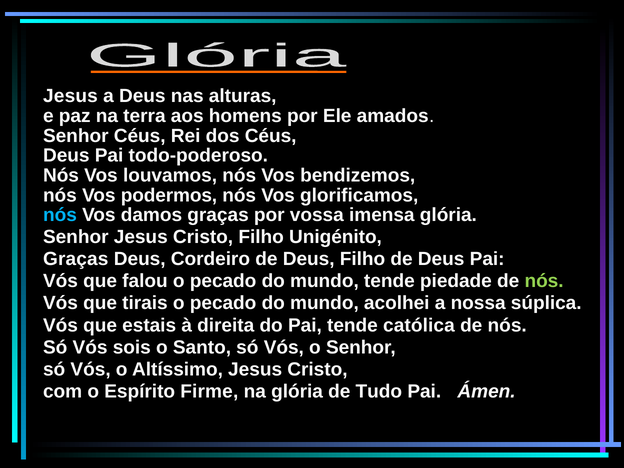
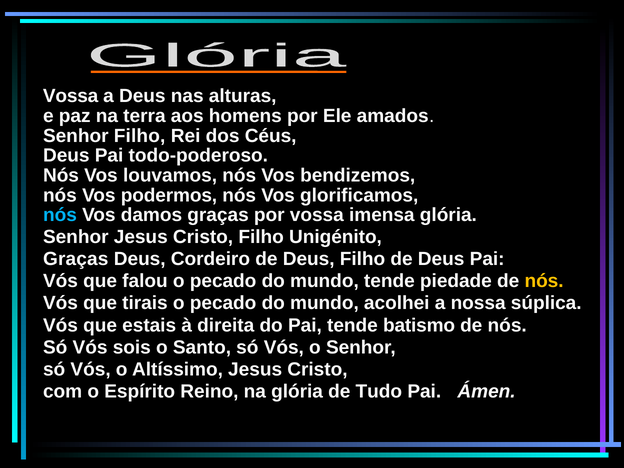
Jesus: Jesus -> Vossa (71, 96)
Senhor Céus: Céus -> Filho (140, 136)
nós colour: light green -> yellow (544, 281)
católica: católica -> batismo (419, 325)
Firme: Firme -> Reino (209, 392)
